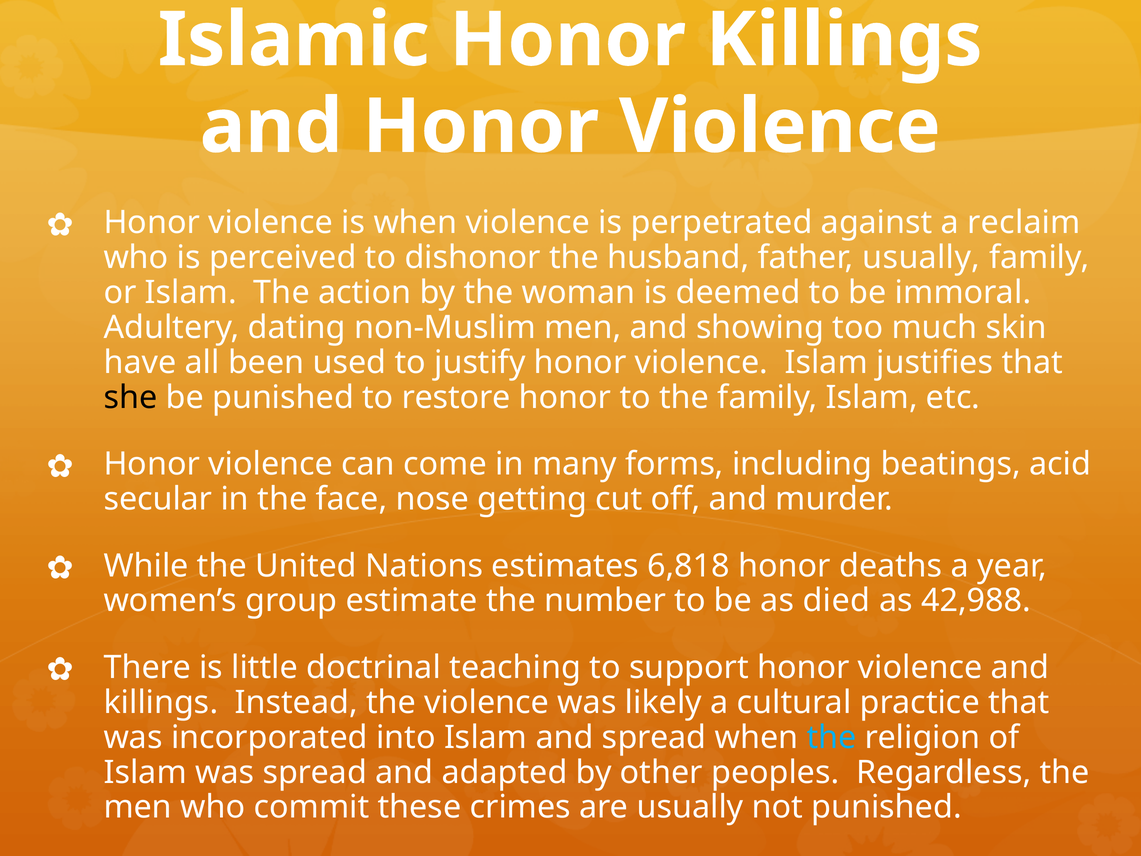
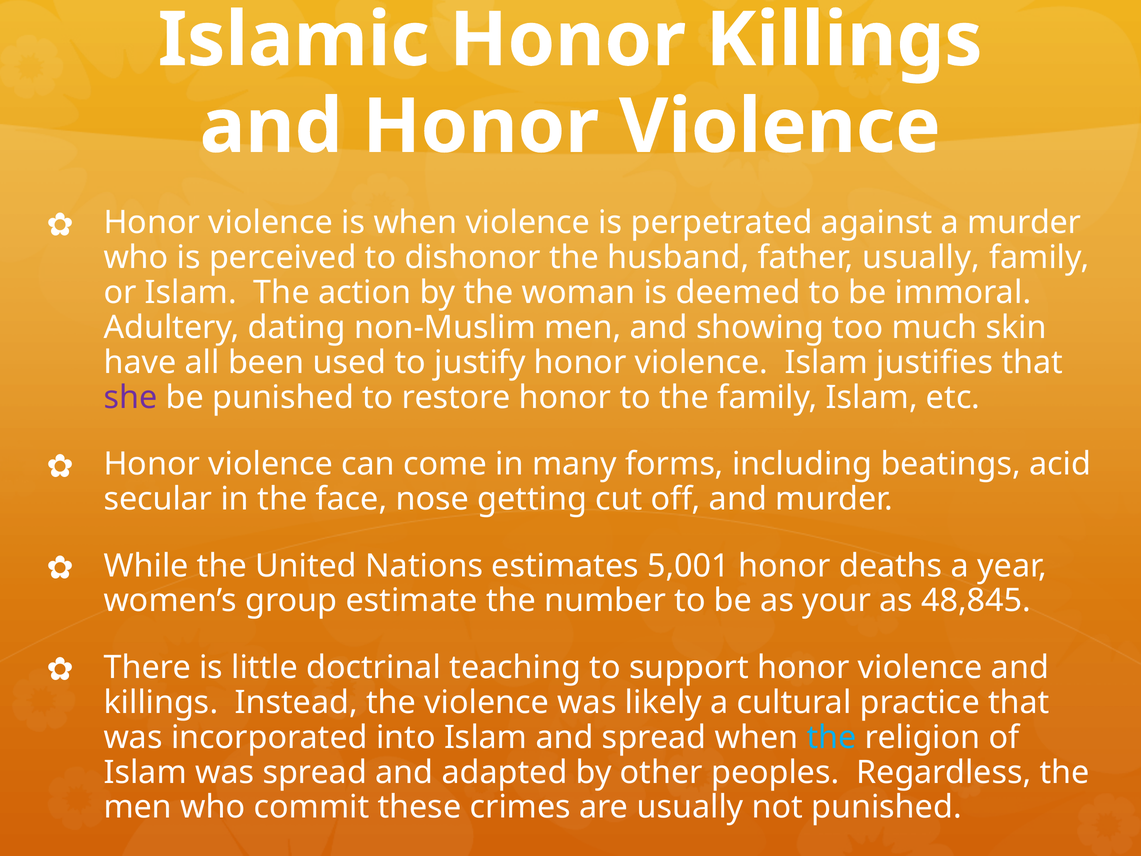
a reclaim: reclaim -> murder (1024, 223)
she colour: black -> purple (131, 397)
6,818: 6,818 -> 5,001 (689, 566)
died: died -> your (837, 601)
42,988: 42,988 -> 48,845 (976, 601)
